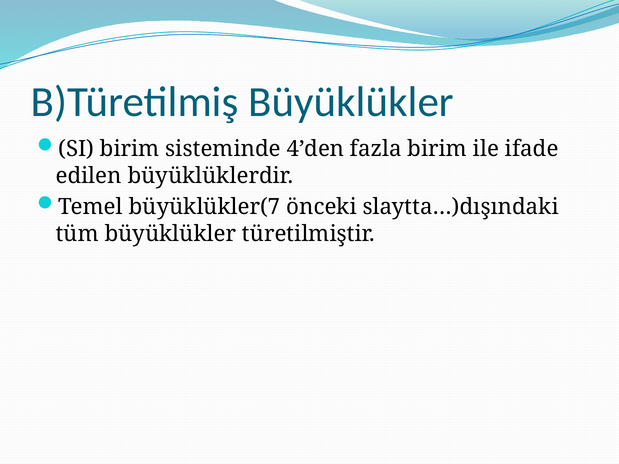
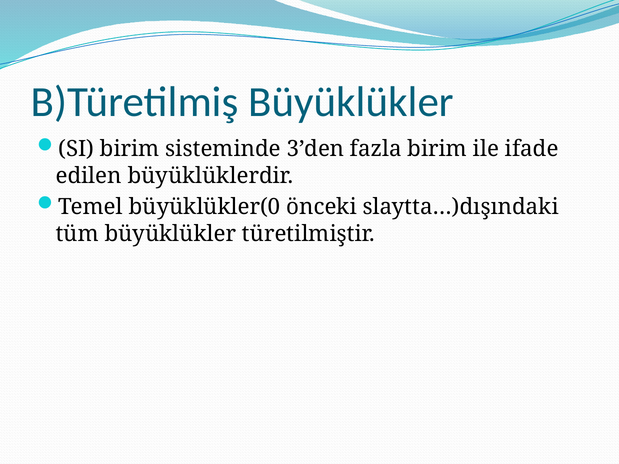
4’den: 4’den -> 3’den (315, 149)
büyüklükler(7: büyüklükler(7 -> büyüklükler(0 (205, 207)
